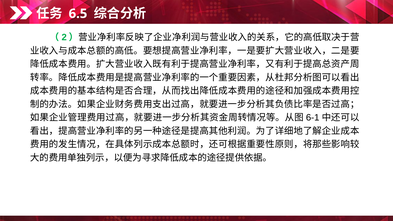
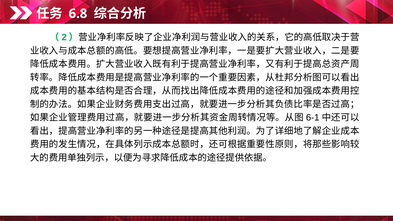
6.5: 6.5 -> 6.8 (78, 14)
